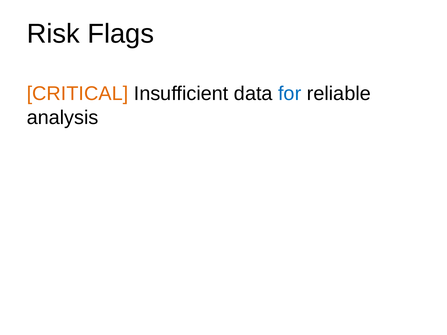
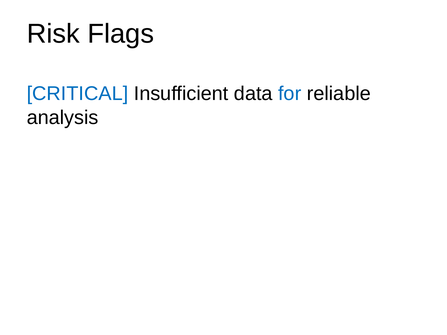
CRITICAL colour: orange -> blue (78, 94)
